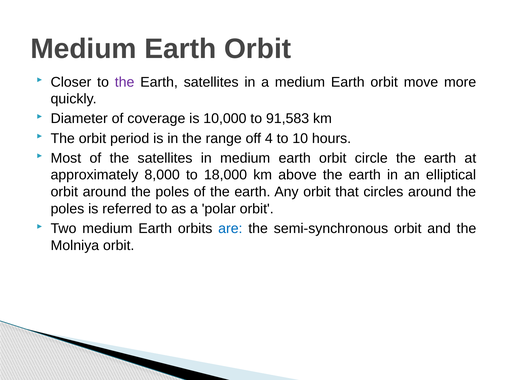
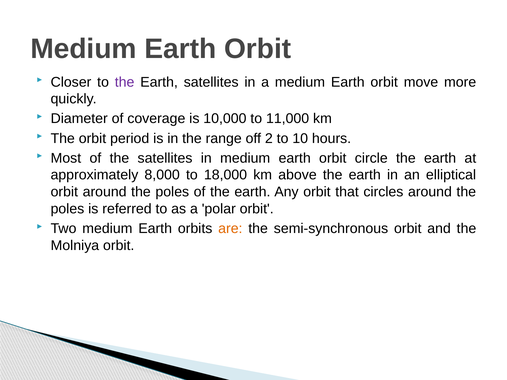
91,583: 91,583 -> 11,000 (288, 119)
4: 4 -> 2 (269, 138)
are colour: blue -> orange (230, 229)
